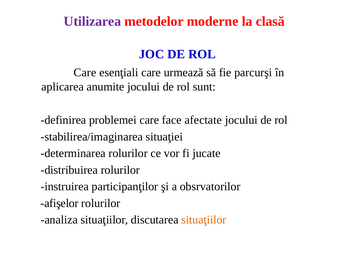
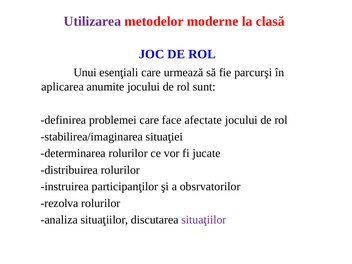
Care: Care -> Unui (85, 73)
afişelor: afişelor -> rezolva (60, 203)
situaţiilor colour: orange -> purple (204, 220)
